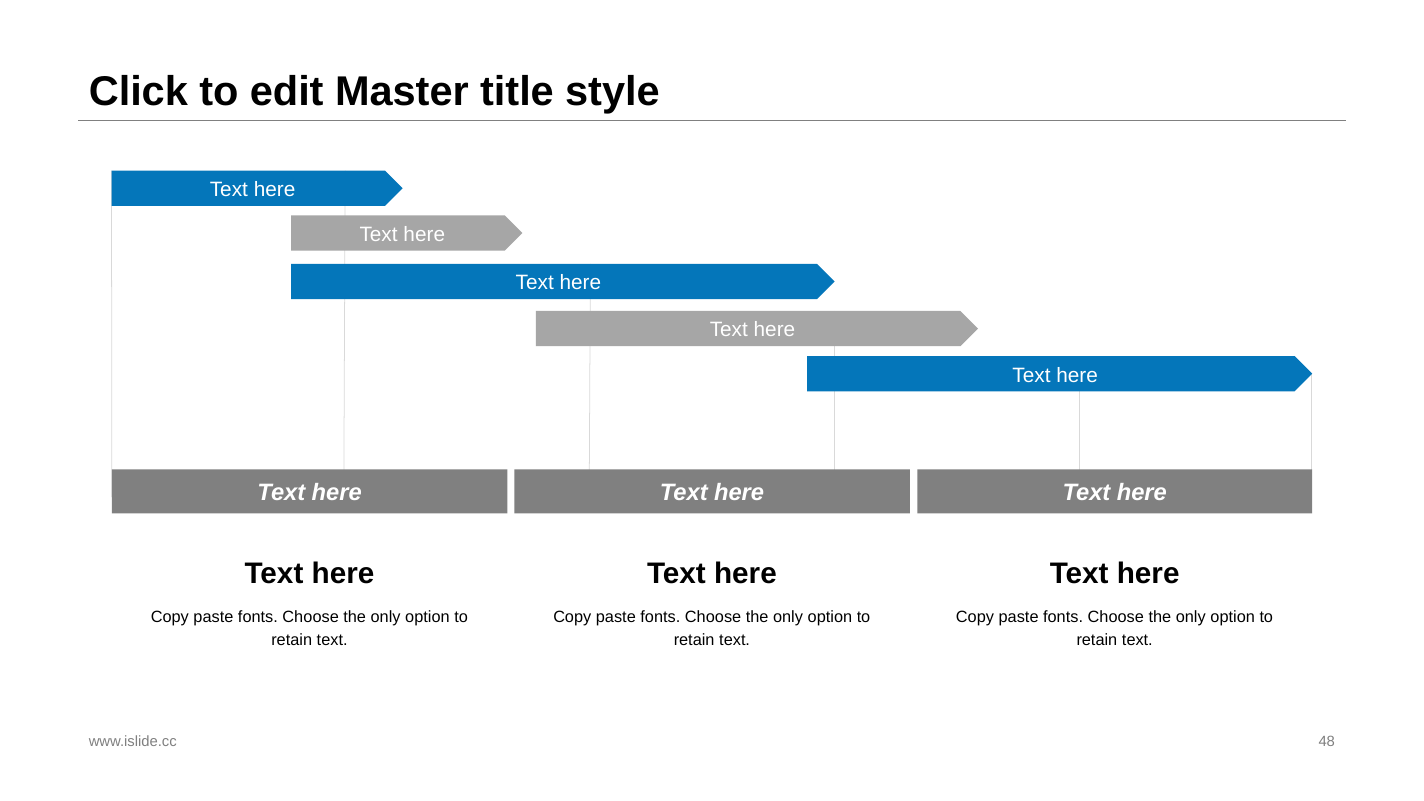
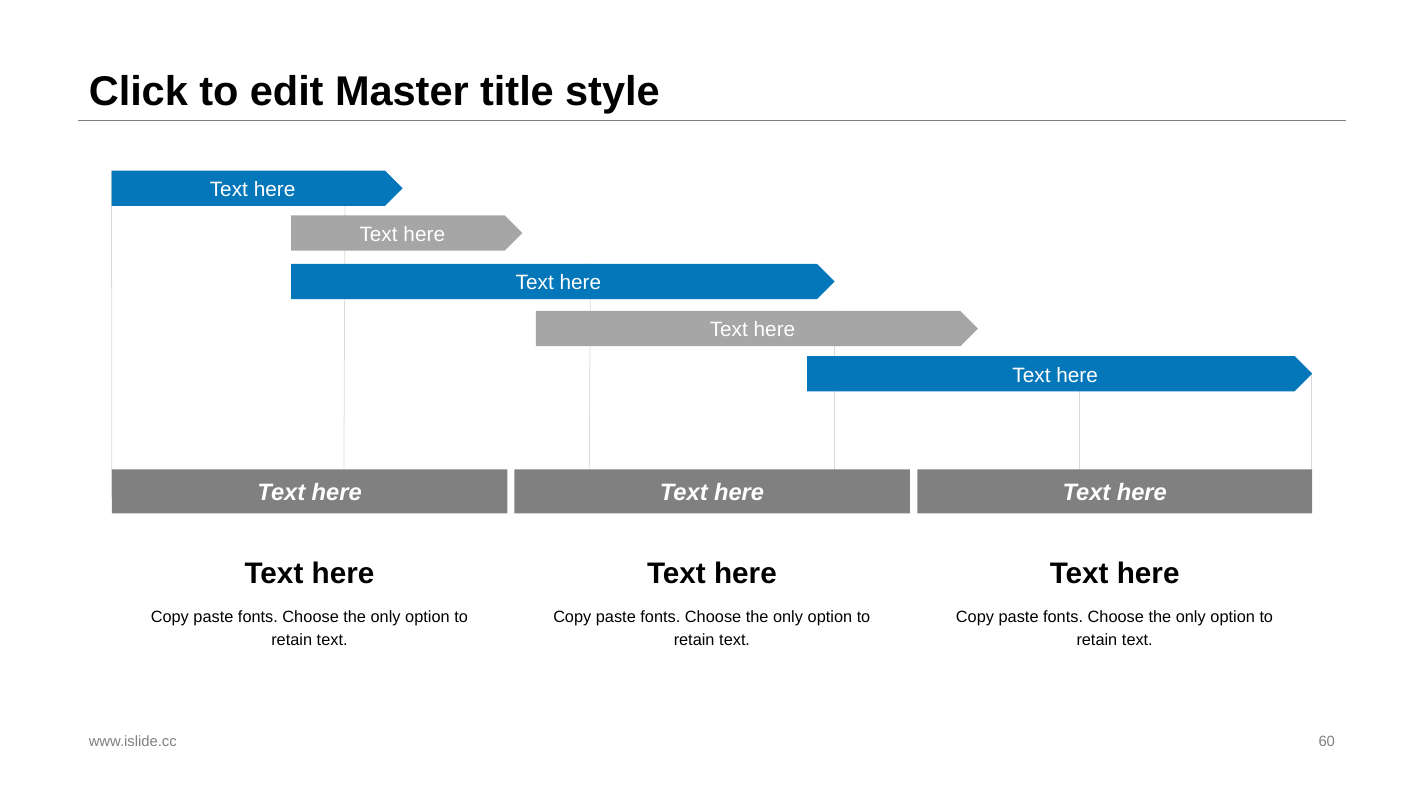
48: 48 -> 60 (1327, 742)
